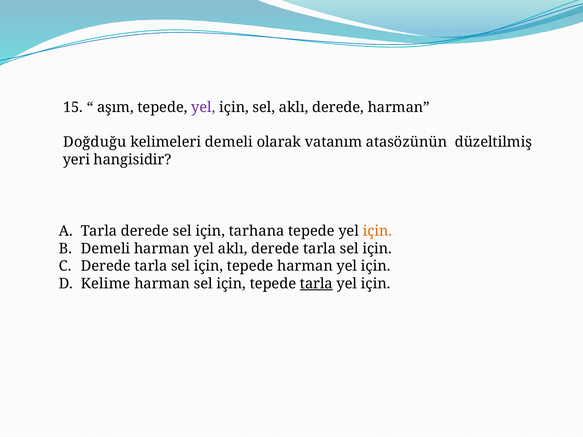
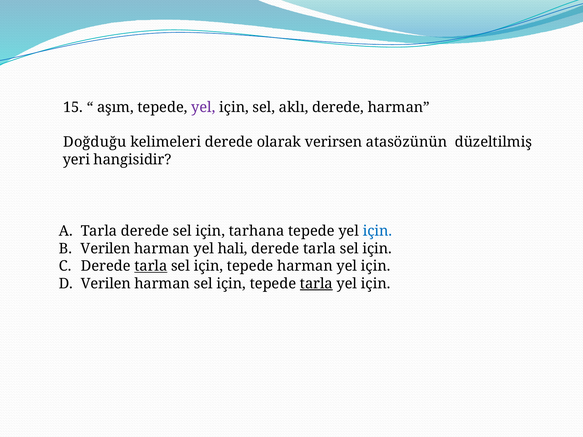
kelimeleri demeli: demeli -> derede (229, 142)
vatanım: vatanım -> verirsen (334, 142)
için colour: orange -> blue (377, 231)
Demeli: Demeli -> Verilen (106, 249)
yel aklı: aklı -> hali (233, 249)
tarla underline: none -> present (151, 266)
Kelime: Kelime -> Verilen (106, 284)
